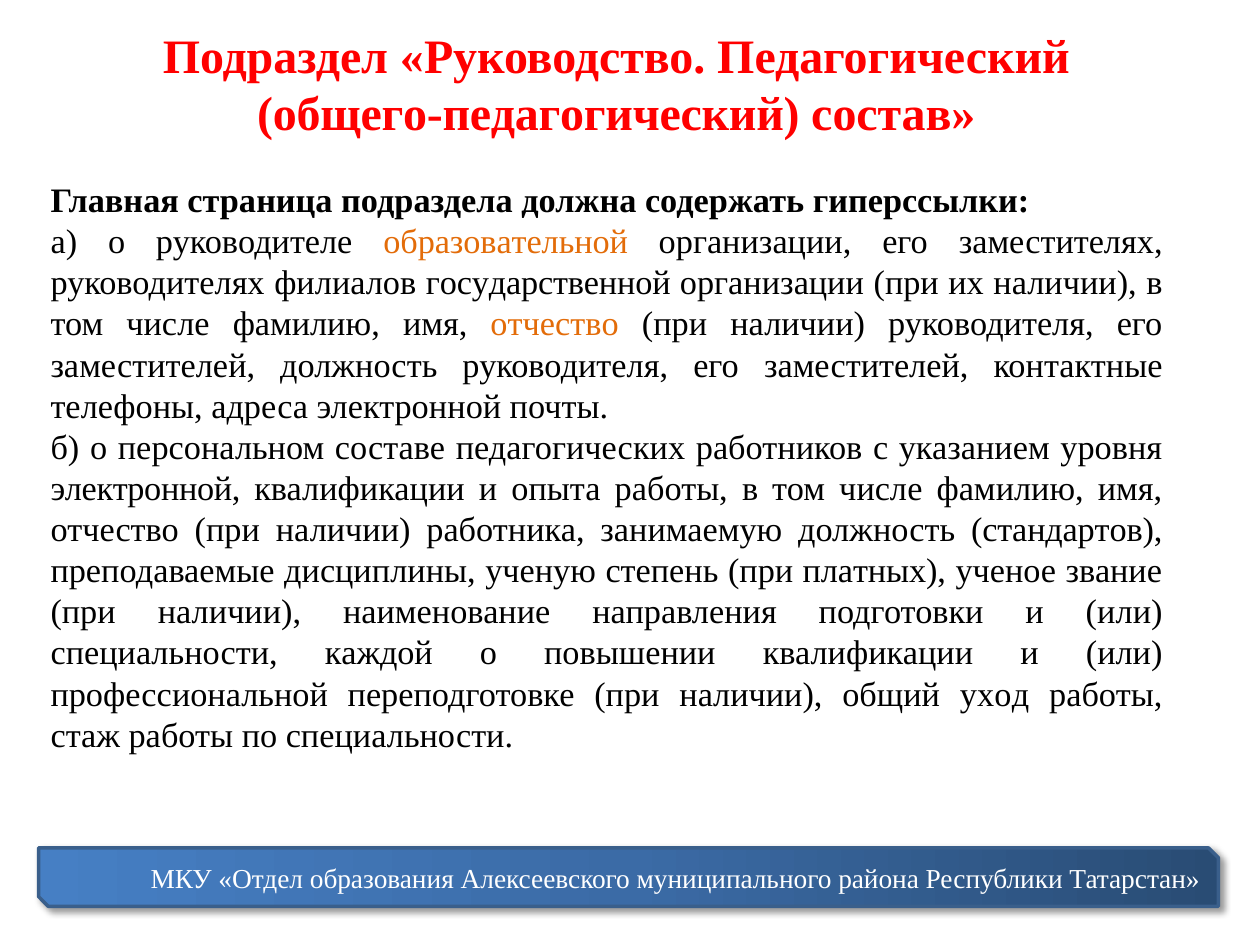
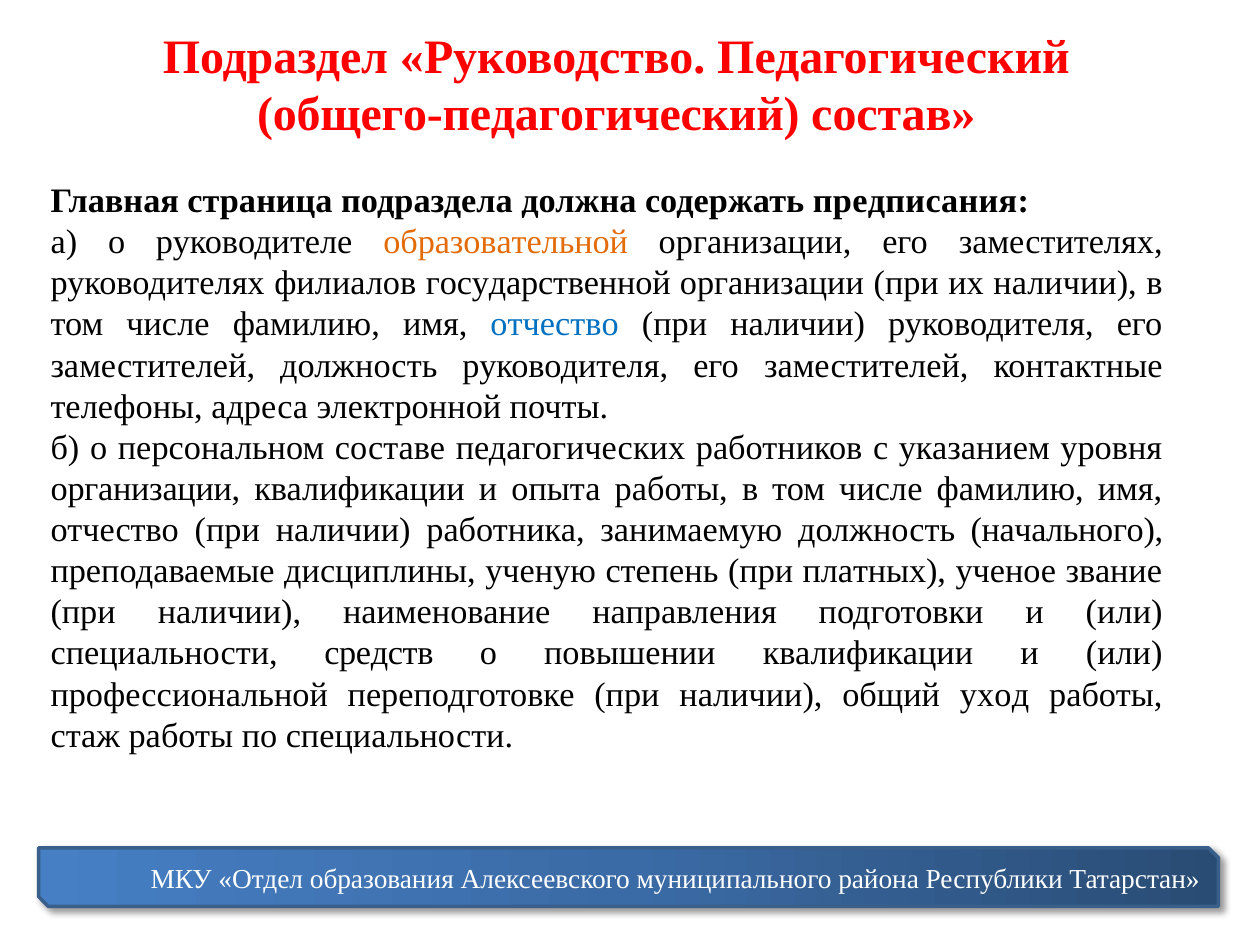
гиперссылки: гиперссылки -> предписания (921, 201)
отчество colour: orange -> blue (555, 325)
электронной: электронной -> организации (145, 489)
стандартов: стандартов -> начального (1067, 530)
каждой: каждой -> средств (379, 653)
